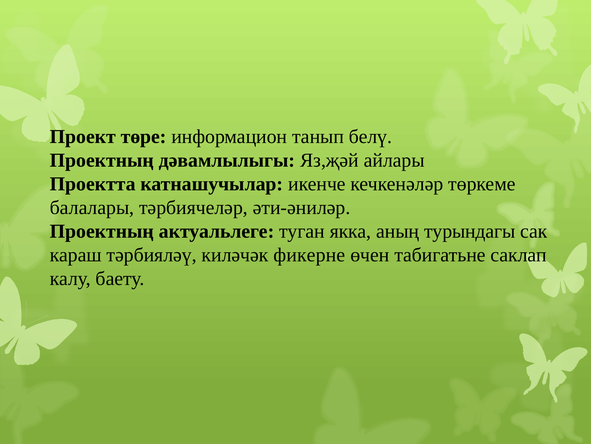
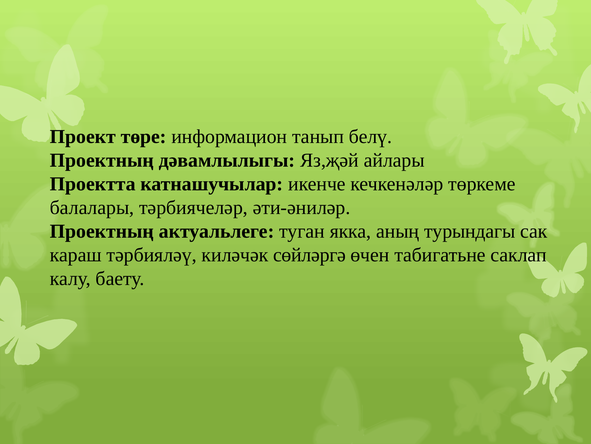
фикерне: фикерне -> сөйләргә (310, 254)
